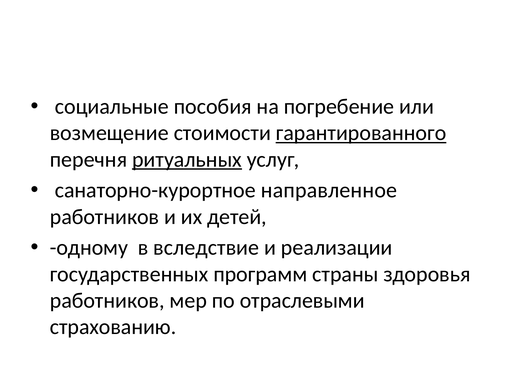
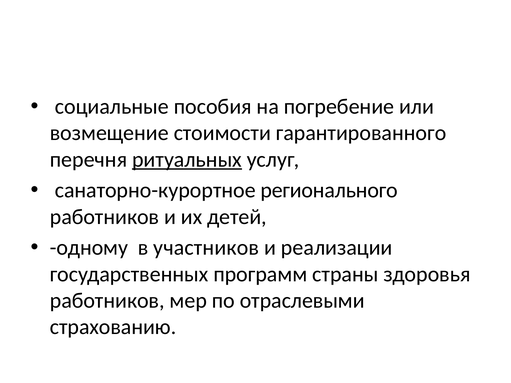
гарантированного underline: present -> none (361, 133)
направленное: направленное -> регионального (329, 191)
вследствие: вследствие -> участников (206, 248)
